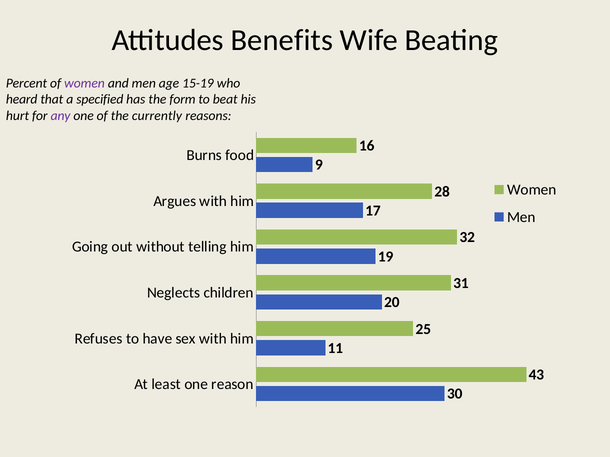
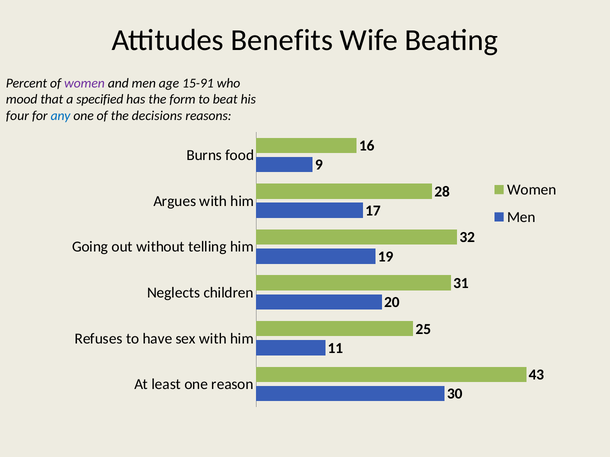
15-19: 15-19 -> 15-91 (198, 83)
heard: heard -> mood (22, 99)
hurt: hurt -> four (17, 116)
any colour: purple -> blue (61, 116)
currently: currently -> decisions (157, 116)
